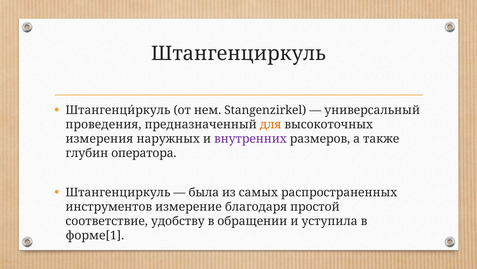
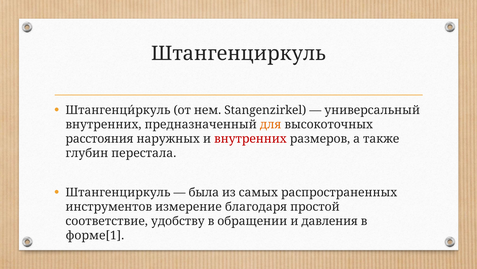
проведения: проведения -> внутренних (103, 124)
измерения: измерения -> расстояния (99, 138)
внутренних colour: purple -> red (250, 138)
оператора: оператора -> перестала (144, 153)
уступила: уступила -> давления (330, 221)
